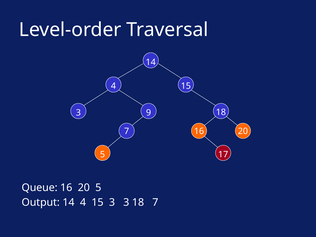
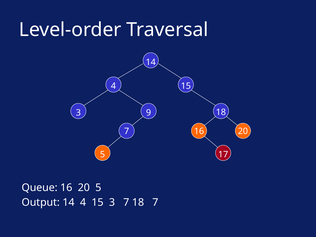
3 3: 3 -> 7 (126, 202)
